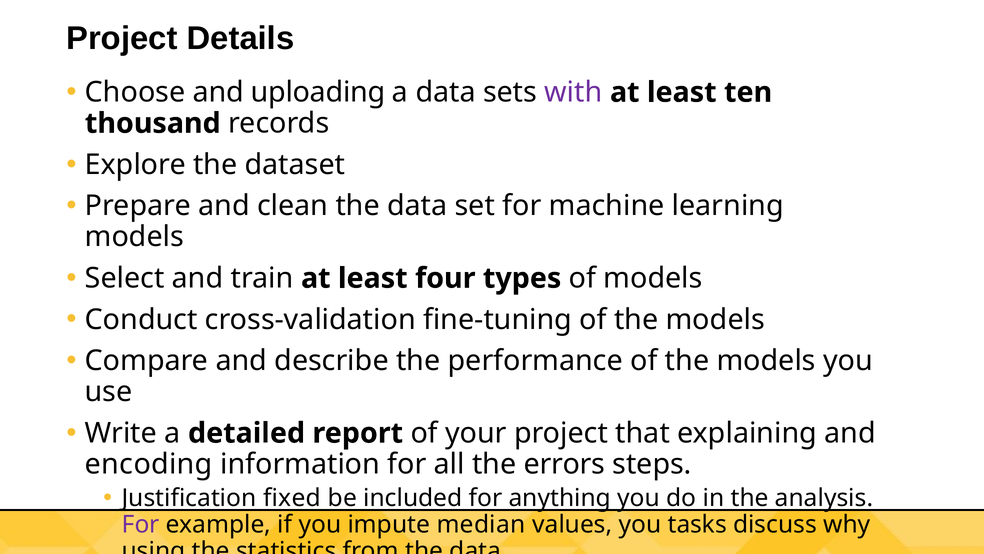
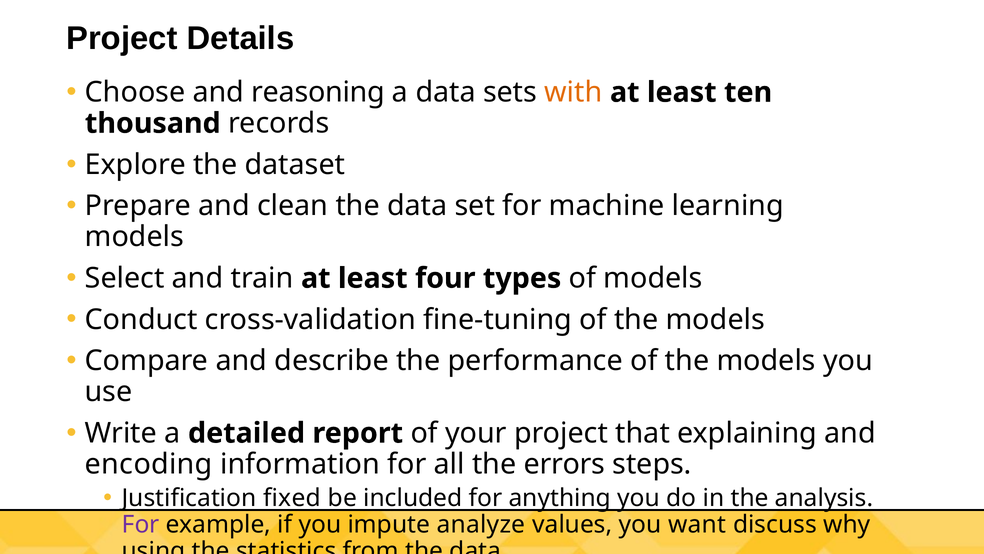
uploading: uploading -> reasoning (318, 92)
with colour: purple -> orange (573, 92)
median: median -> analyze (481, 524)
tasks: tasks -> want (697, 524)
